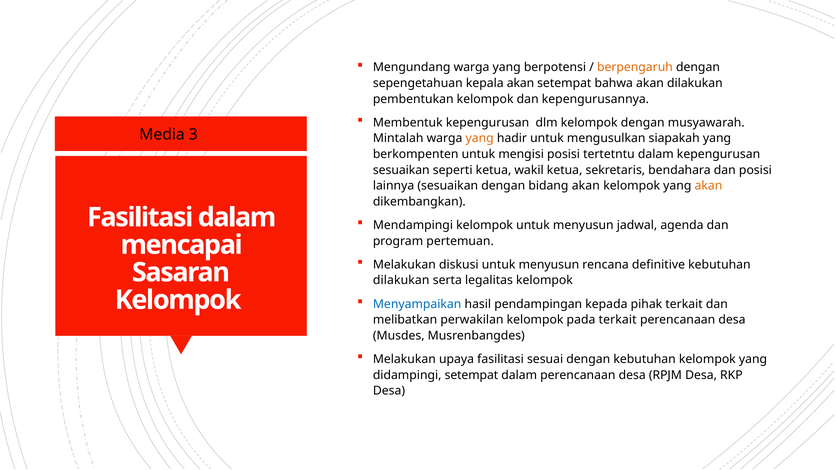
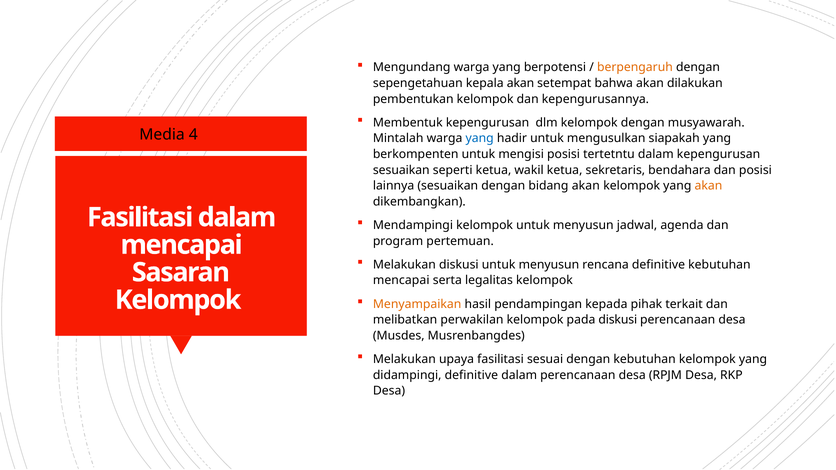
3: 3 -> 4 (193, 135)
yang colour: orange -> blue (480, 139)
dilakukan: dilakukan -> mencapai (401, 281)
Menyampaikan colour: blue -> orange (417, 304)
pada terkait: terkait -> diskusi (618, 320)
didampingi setempat: setempat -> definitive (471, 375)
